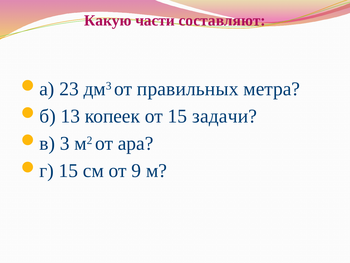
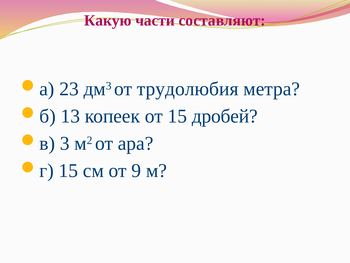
правильных: правильных -> трудолюбия (188, 89)
задачи: задачи -> дробей (225, 116)
